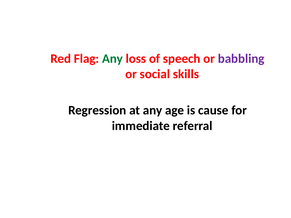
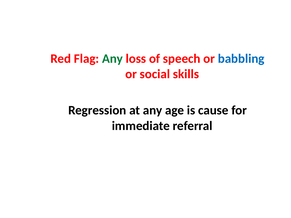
babbling colour: purple -> blue (241, 59)
